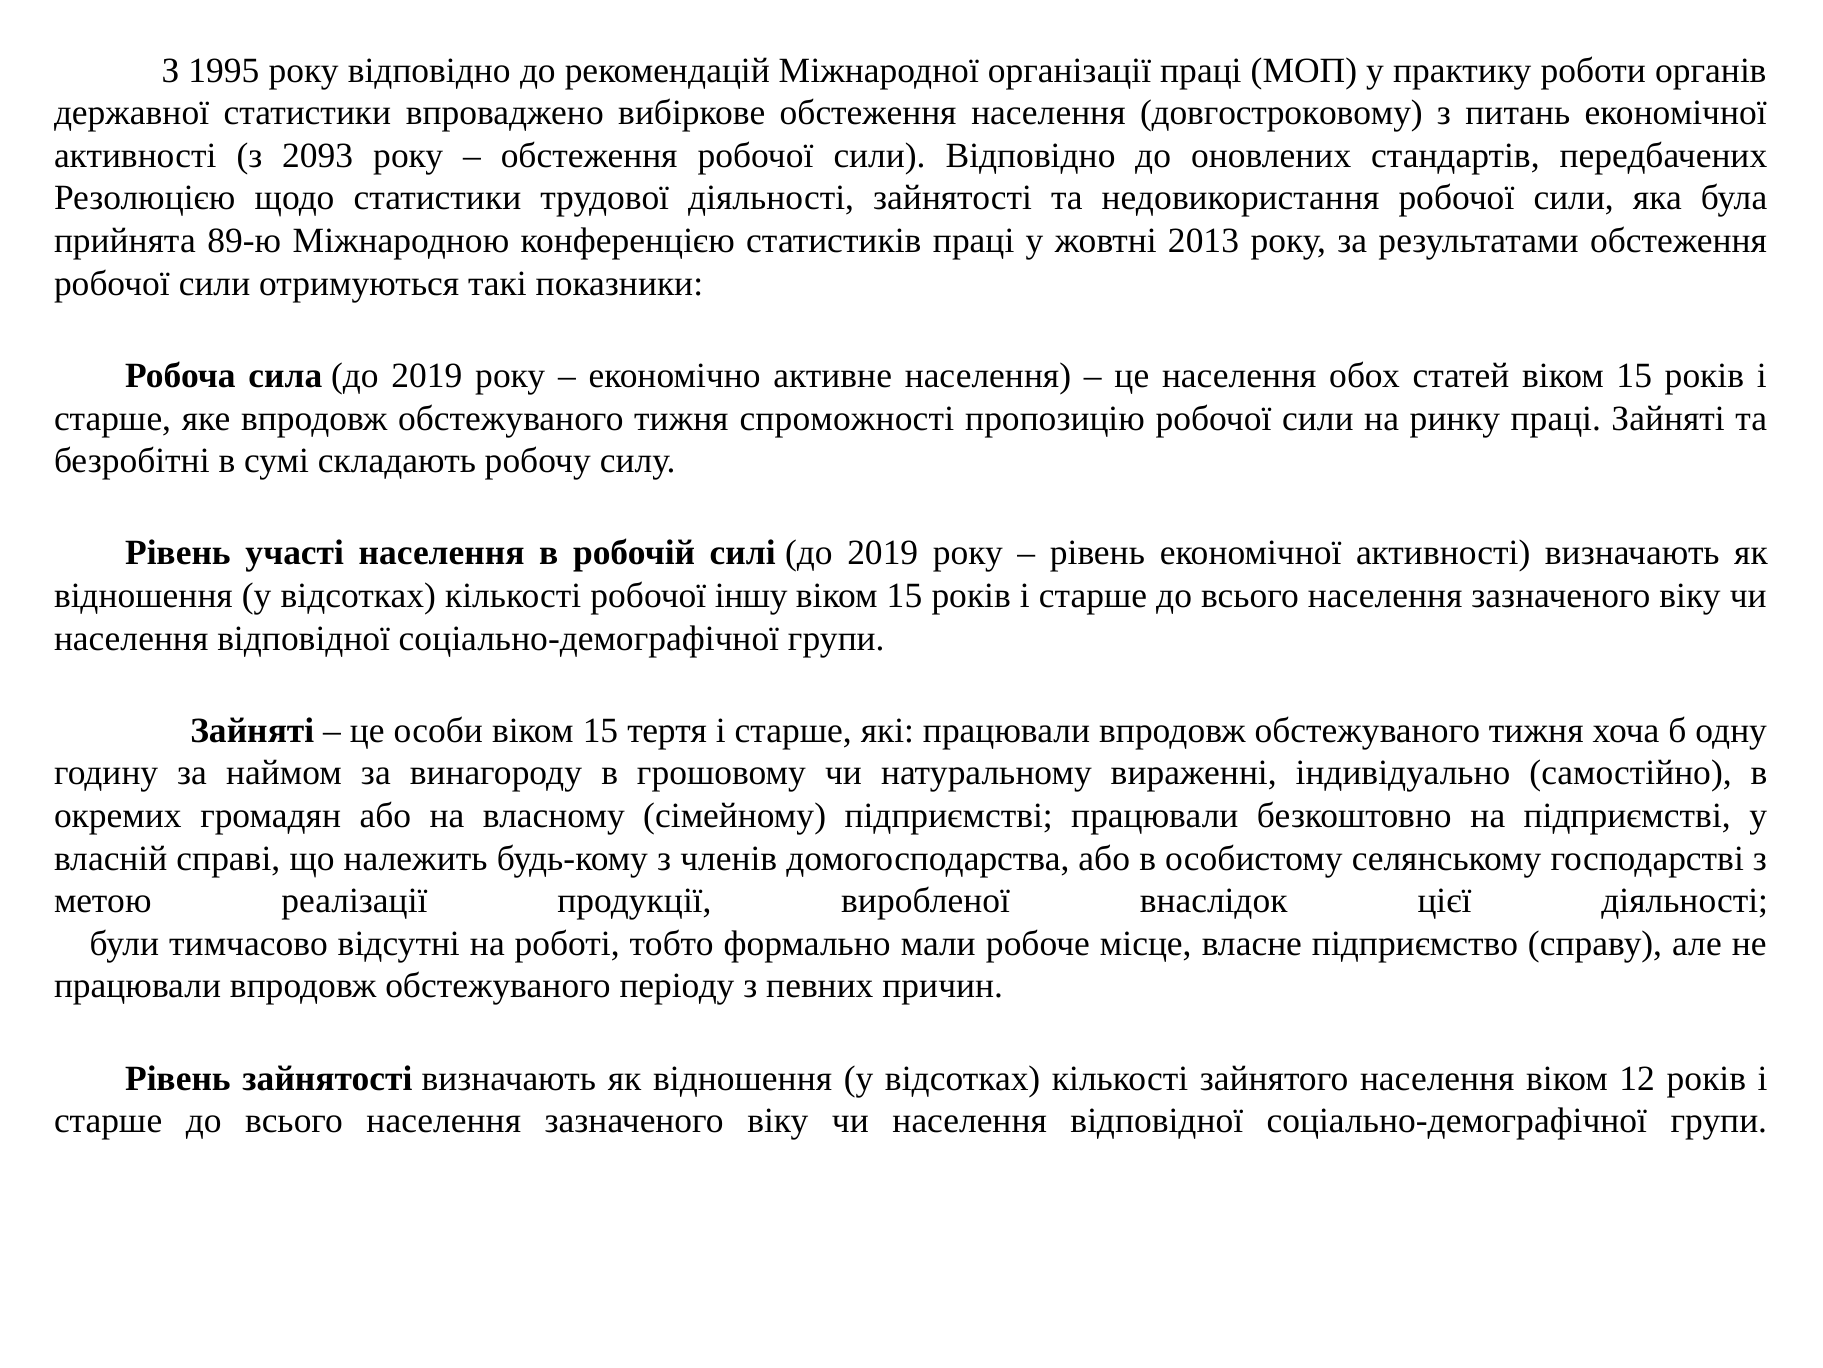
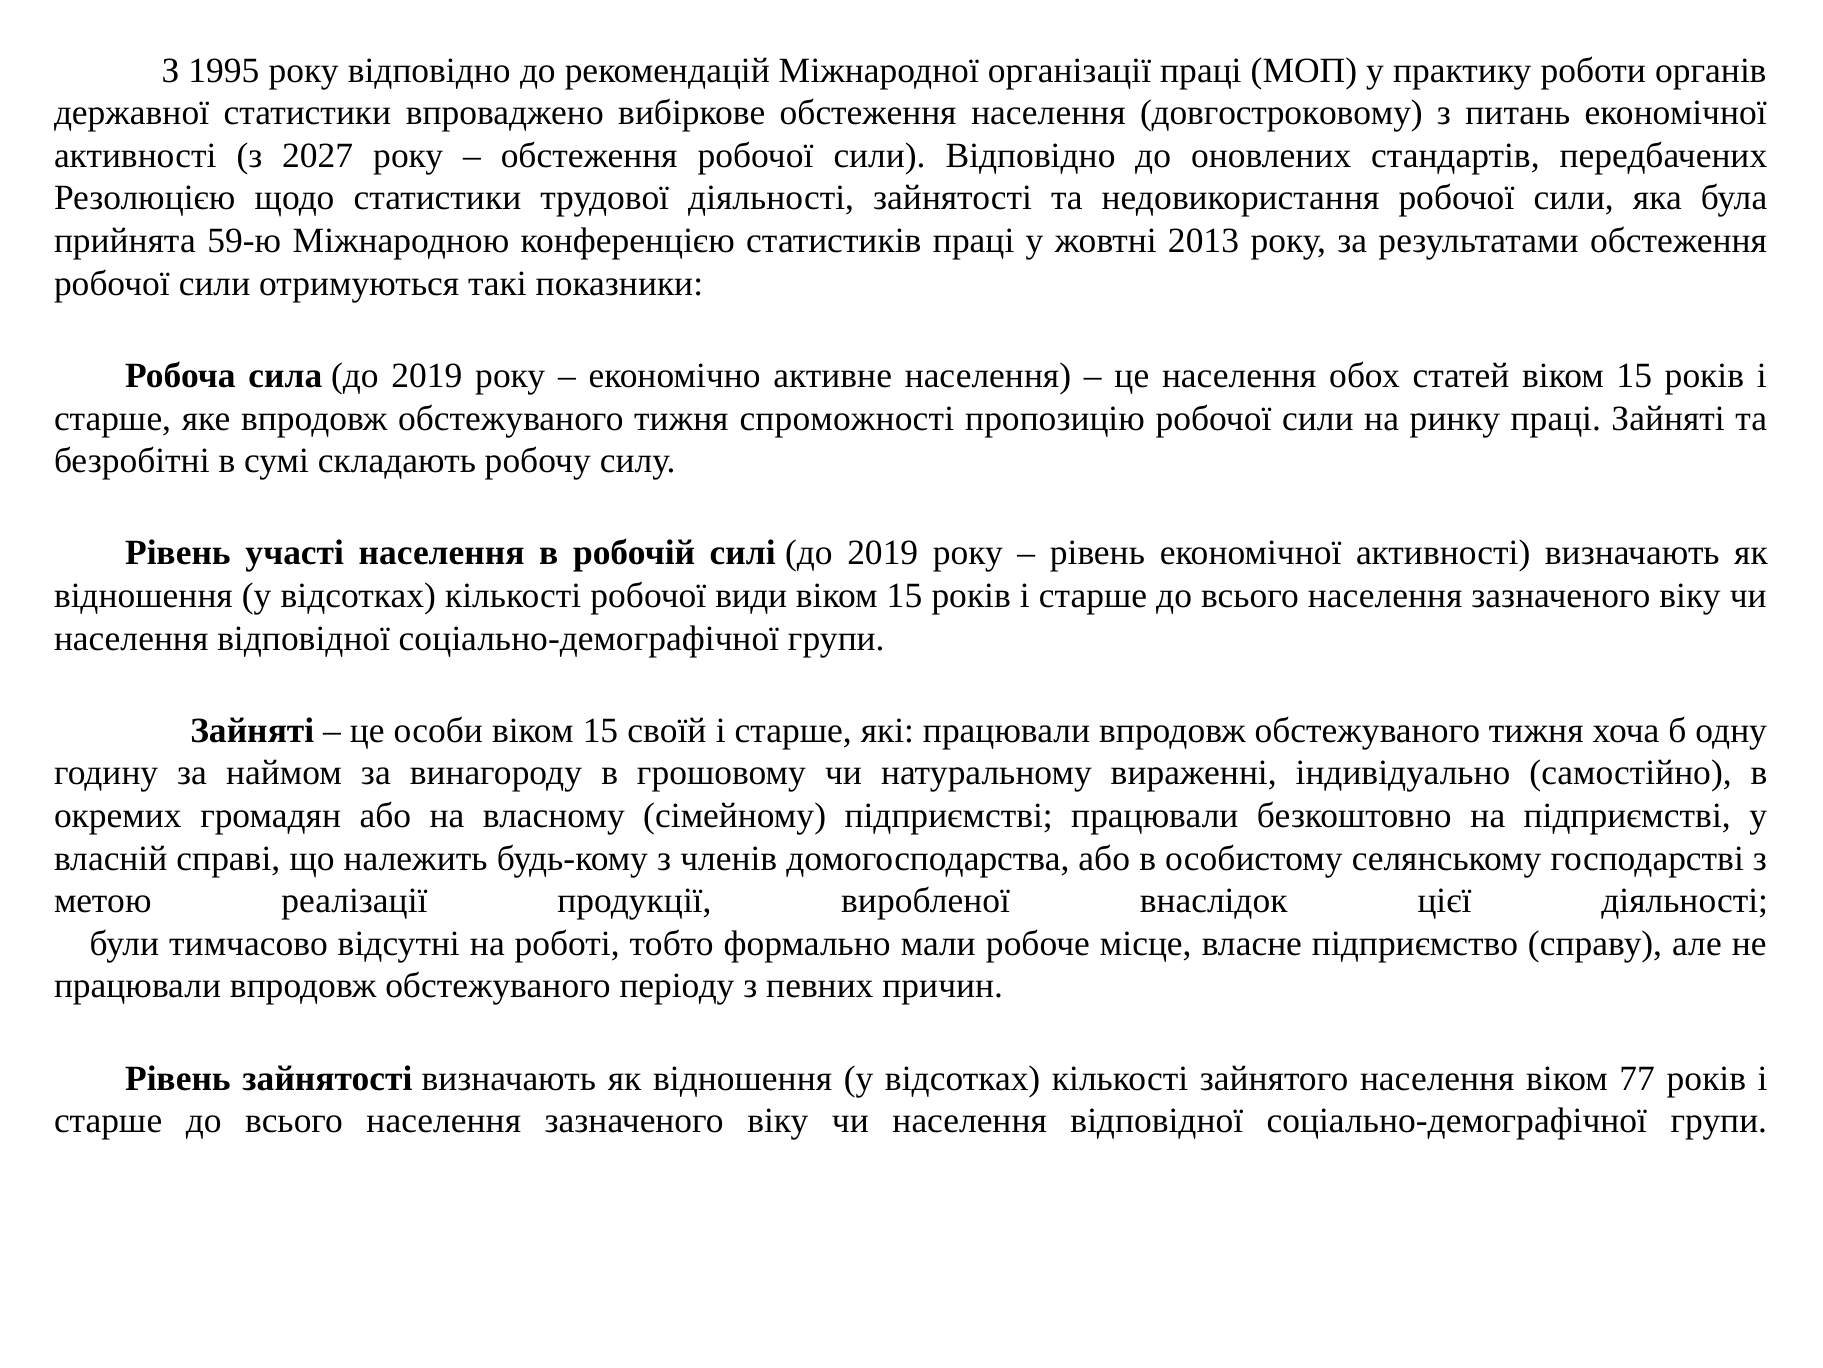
2093: 2093 -> 2027 (318, 156)
89-ю: 89-ю -> 59-ю (244, 241)
іншу: іншу -> види (751, 595)
тертя: тертя -> своїй (667, 730)
12: 12 -> 77 (1637, 1078)
